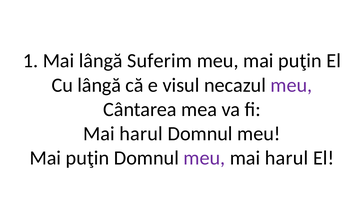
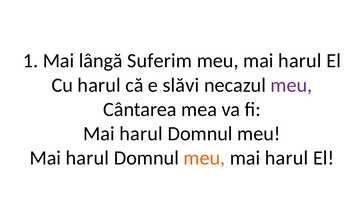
puţin: puţin -> harul (300, 61)
Cu lângă: lângă -> harul (99, 85)
visul: visul -> slăvi (181, 85)
puţin: puţin -> harul (87, 158)
meu colour: purple -> orange (204, 158)
